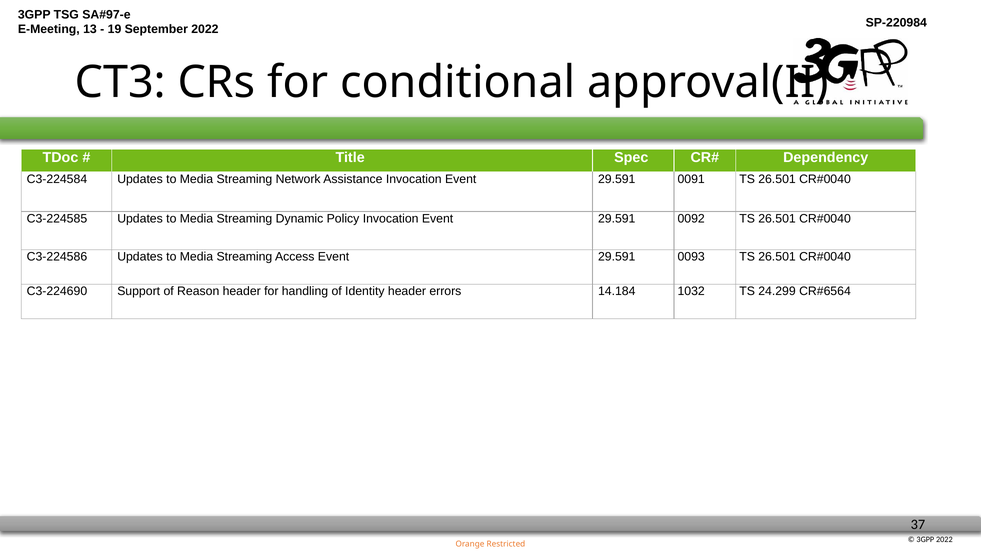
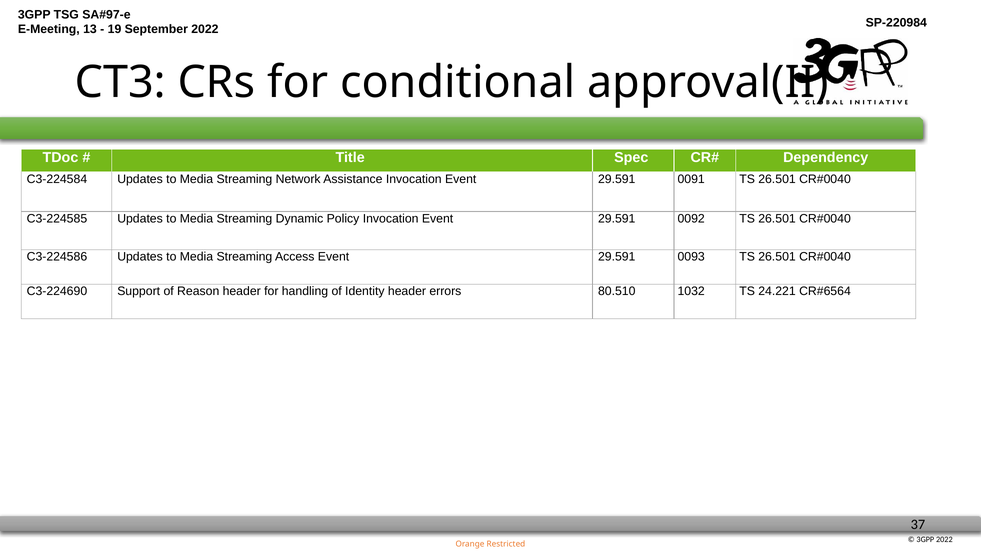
14.184: 14.184 -> 80.510 (617, 291)
24.299: 24.299 -> 24.221 (777, 291)
